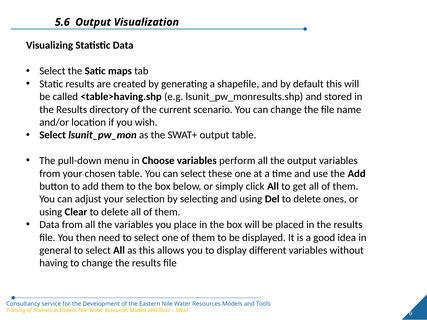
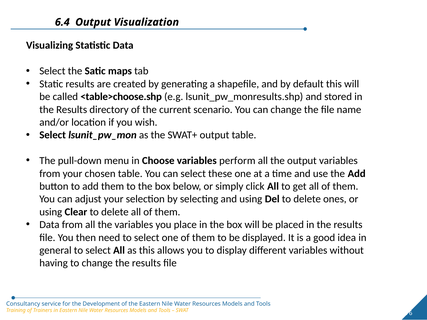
5.6: 5.6 -> 6.4 (62, 22)
<table>having.shp: <table>having.shp -> <table>choose.shp (121, 97)
